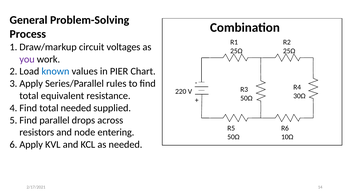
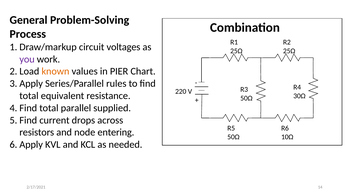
known colour: blue -> orange (55, 71)
total needed: needed -> parallel (76, 108)
parallel: parallel -> current (54, 120)
